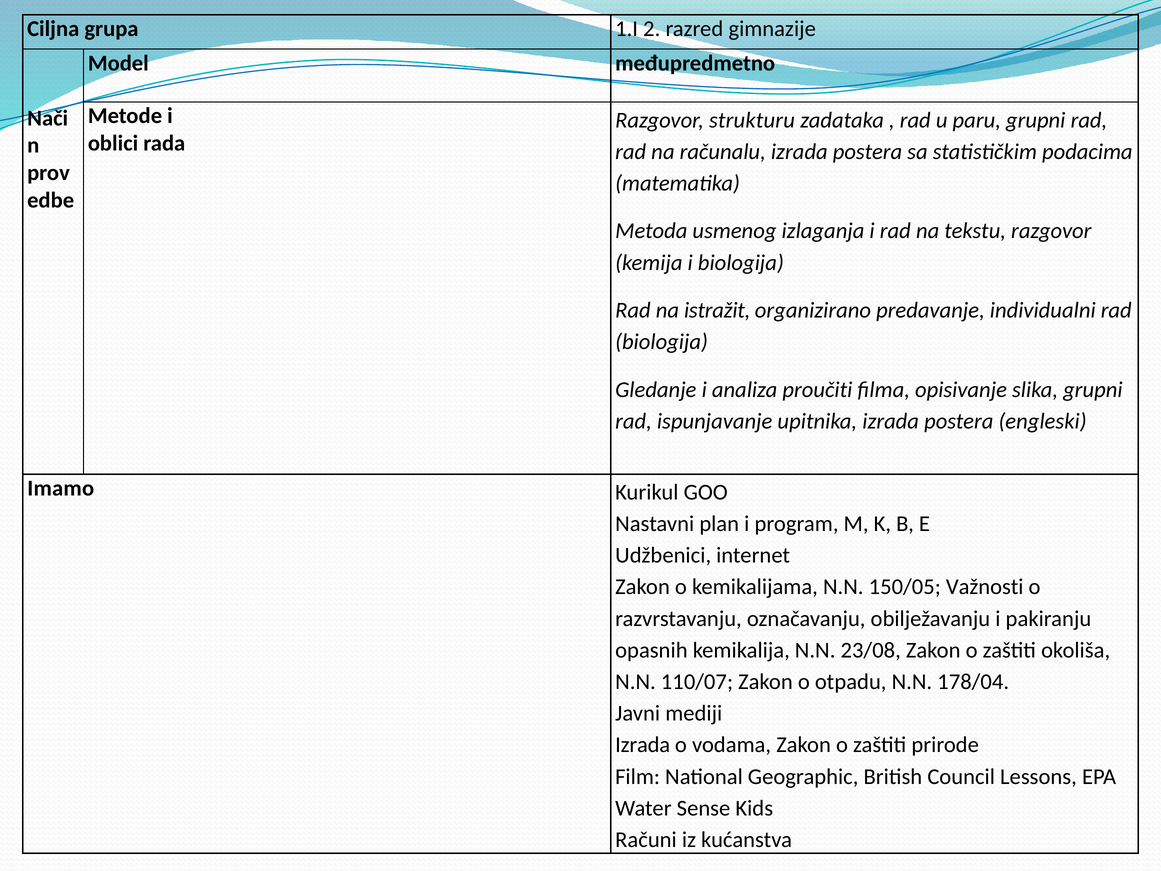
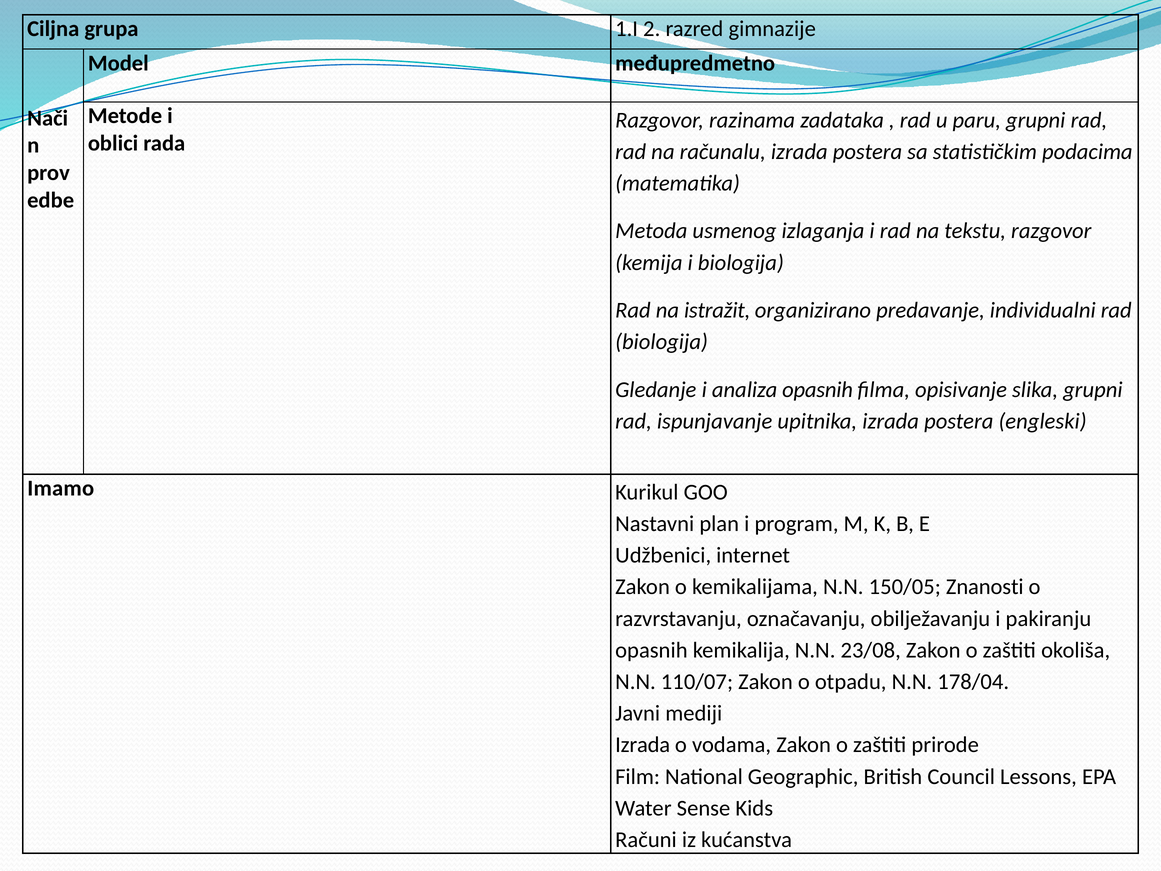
strukturu: strukturu -> razinama (752, 120)
analiza proučiti: proučiti -> opasnih (818, 390)
Važnosti: Važnosti -> Znanosti (985, 587)
